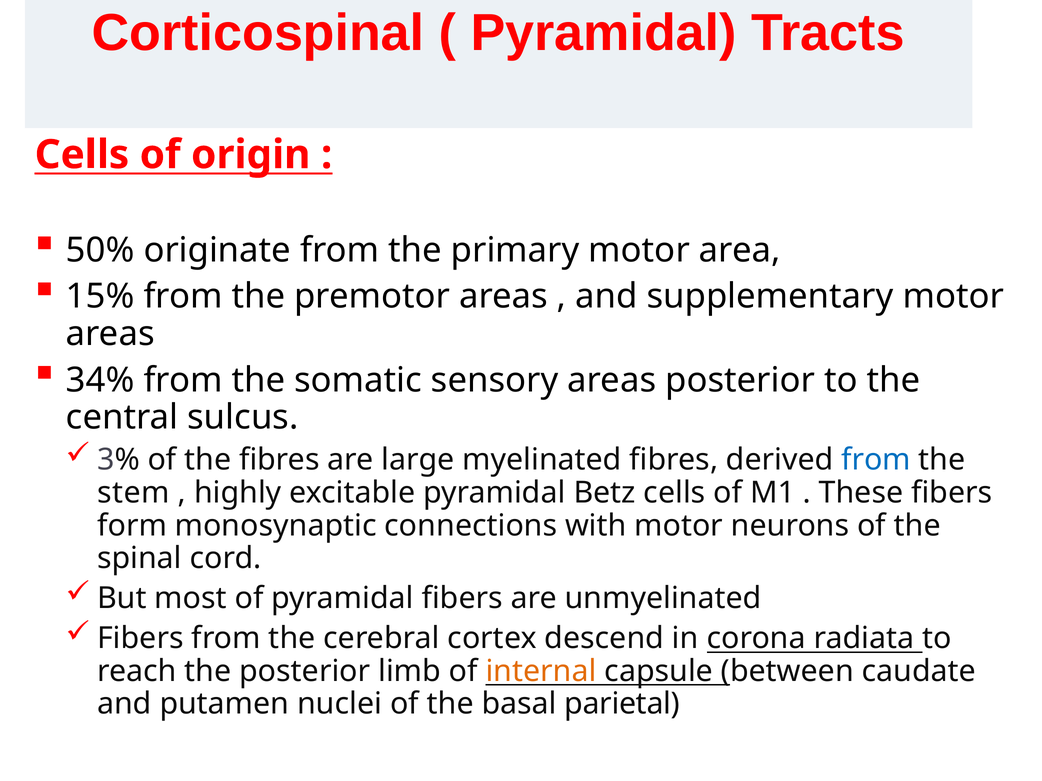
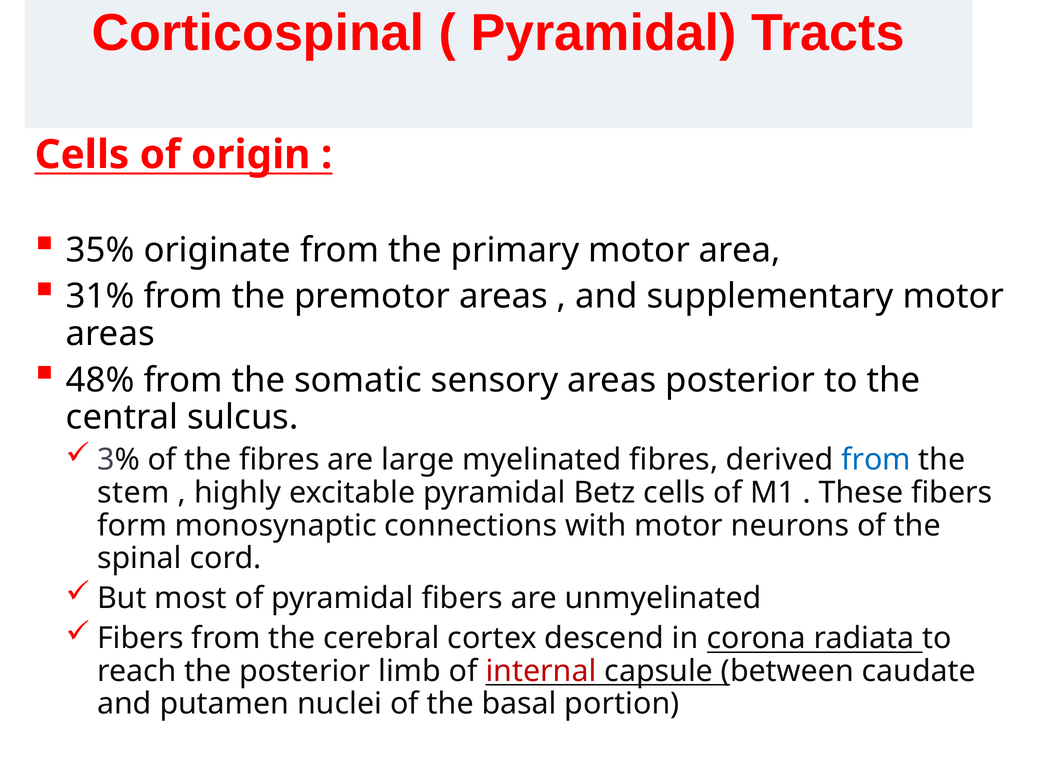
50%: 50% -> 35% (100, 250)
15%: 15% -> 31% (100, 297)
34%: 34% -> 48% (100, 380)
internal colour: orange -> red (541, 672)
parietal: parietal -> portion (622, 704)
